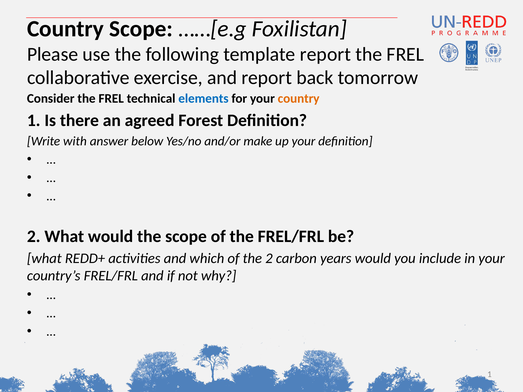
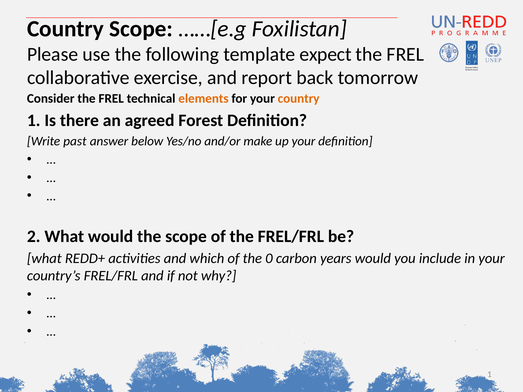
template report: report -> expect (326, 54)
elements colour: blue -> orange (203, 99)
with: with -> past (75, 141)
the 2: 2 -> 0 (269, 258)
